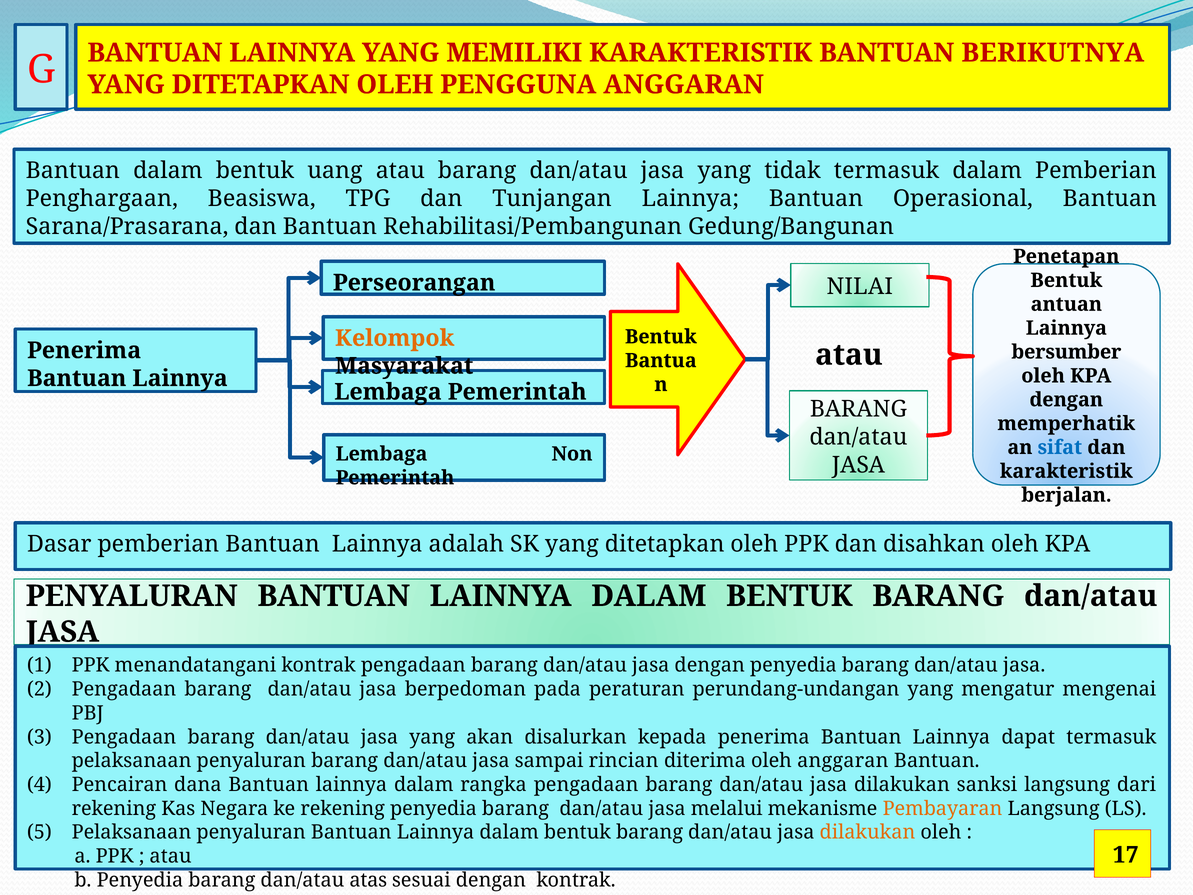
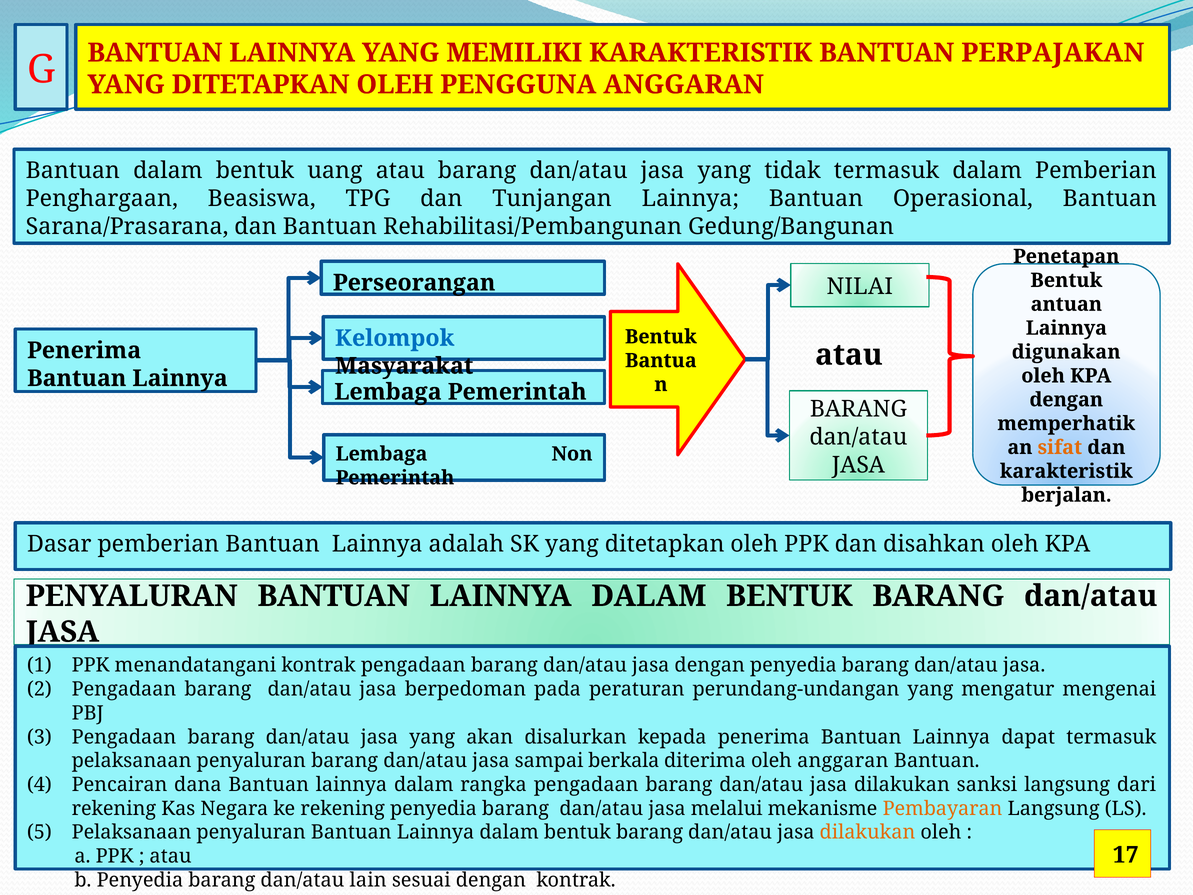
BERIKUTNYA: BERIKUTNYA -> PERPAJAKAN (1053, 53)
Kelompok colour: orange -> blue (395, 338)
bersumber: bersumber -> digunakan (1066, 352)
sifat colour: blue -> orange (1060, 447)
rincian: rincian -> berkala (624, 761)
atas: atas -> lain (368, 880)
